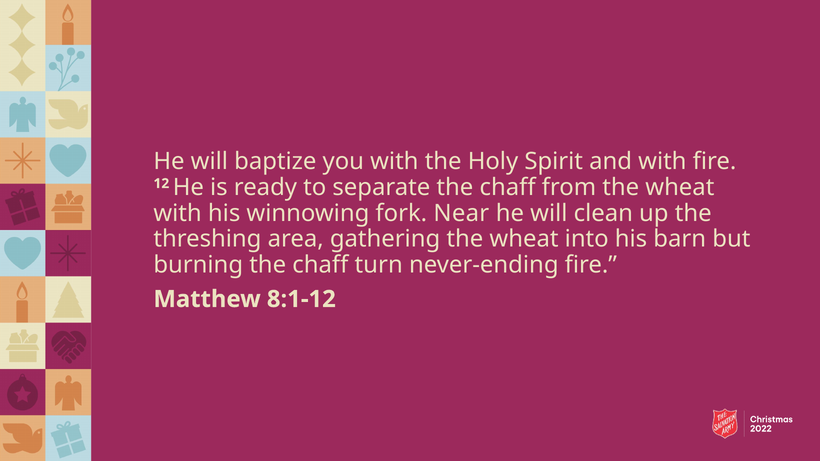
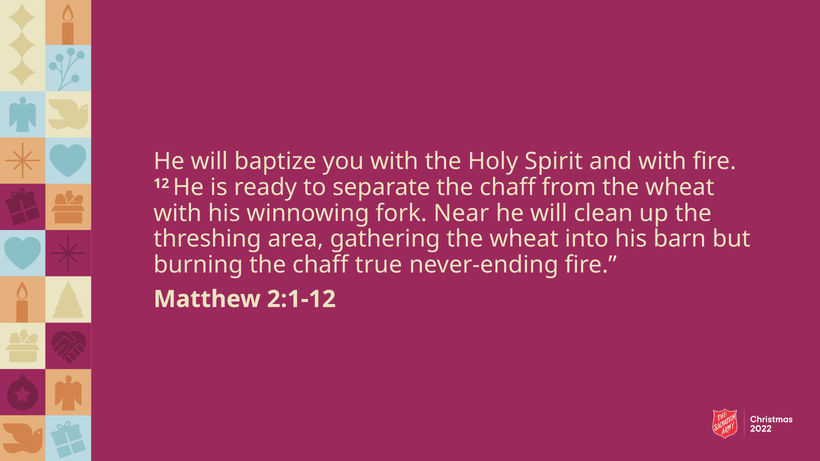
turn: turn -> true (379, 265)
8:1-12: 8:1-12 -> 2:1-12 (301, 299)
